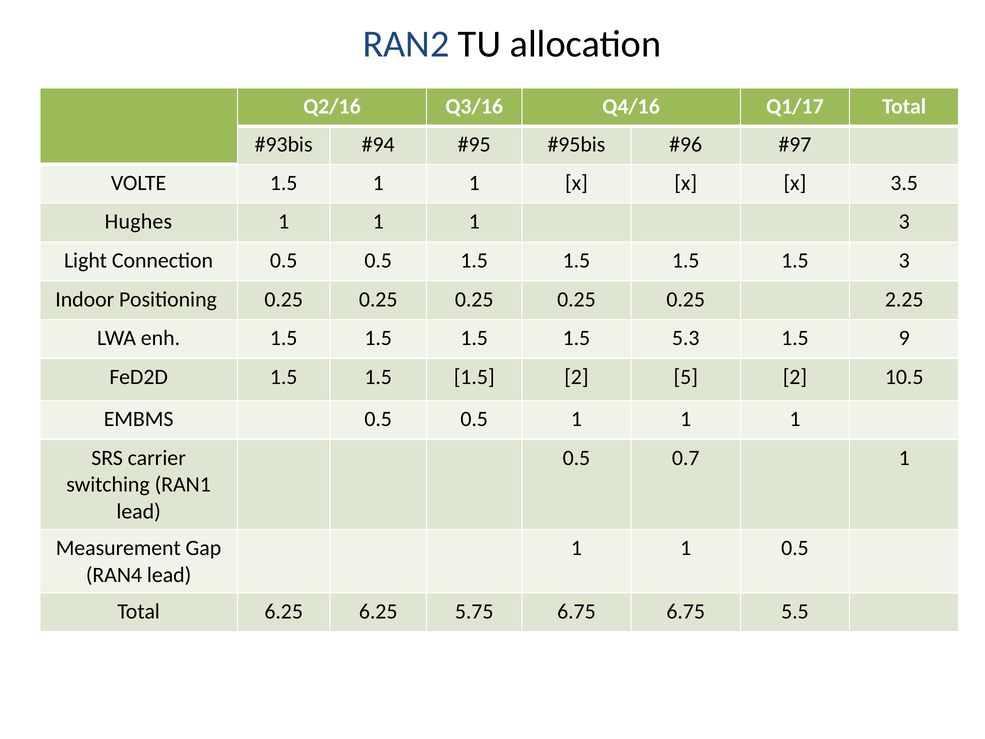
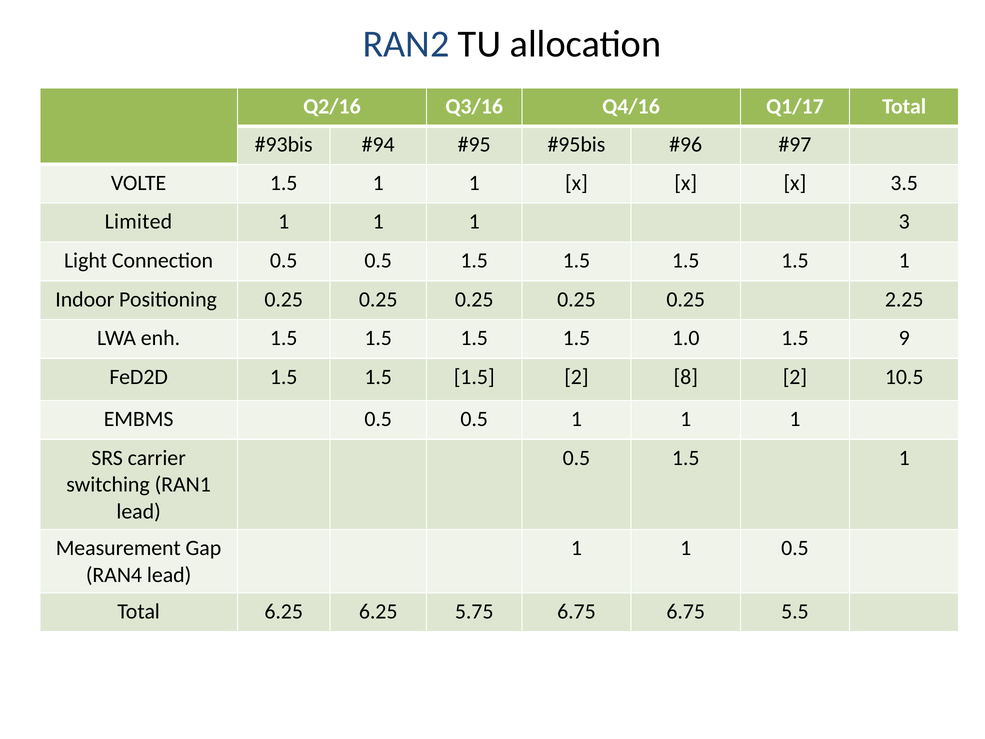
Hughes: Hughes -> Limited (138, 222)
1.5 1.5 3: 3 -> 1 (904, 260)
5.3: 5.3 -> 1.0 (686, 338)
5: 5 -> 8 (686, 377)
0.7: 0.7 -> 1.5 (686, 458)
